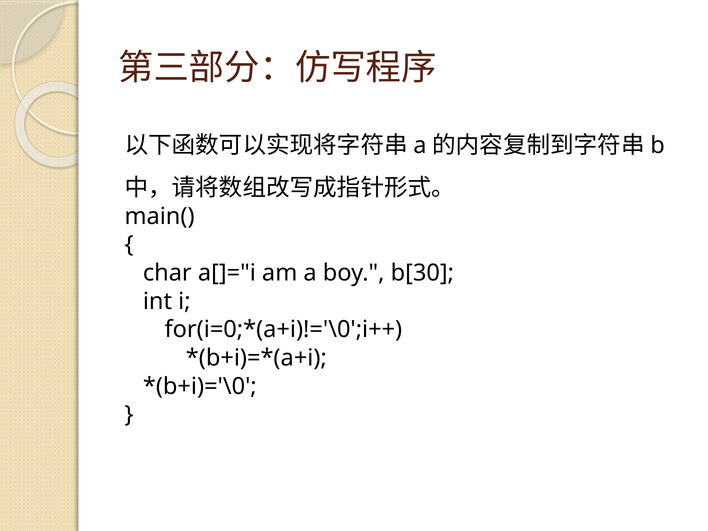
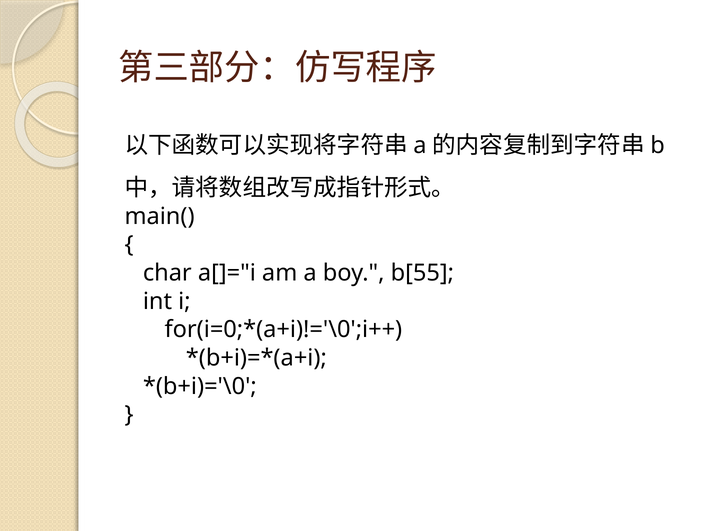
b[30: b[30 -> b[55 (422, 273)
